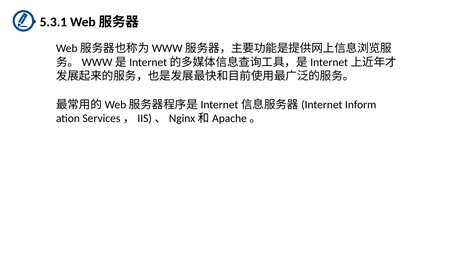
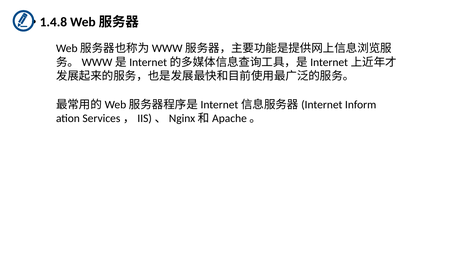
5.3.1: 5.3.1 -> 1.4.8 (53, 22)
